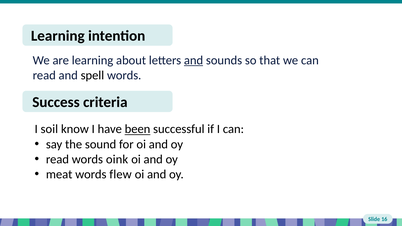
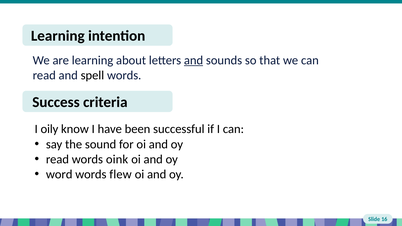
soil: soil -> oily (49, 129)
been underline: present -> none (138, 129)
meat: meat -> word (59, 174)
